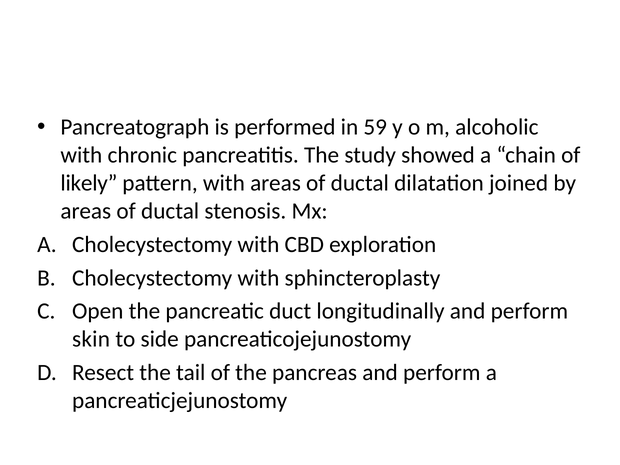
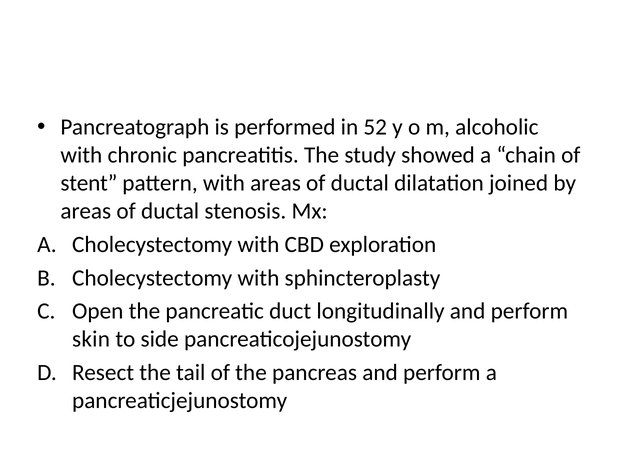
59: 59 -> 52 (375, 127)
likely: likely -> stent (89, 183)
